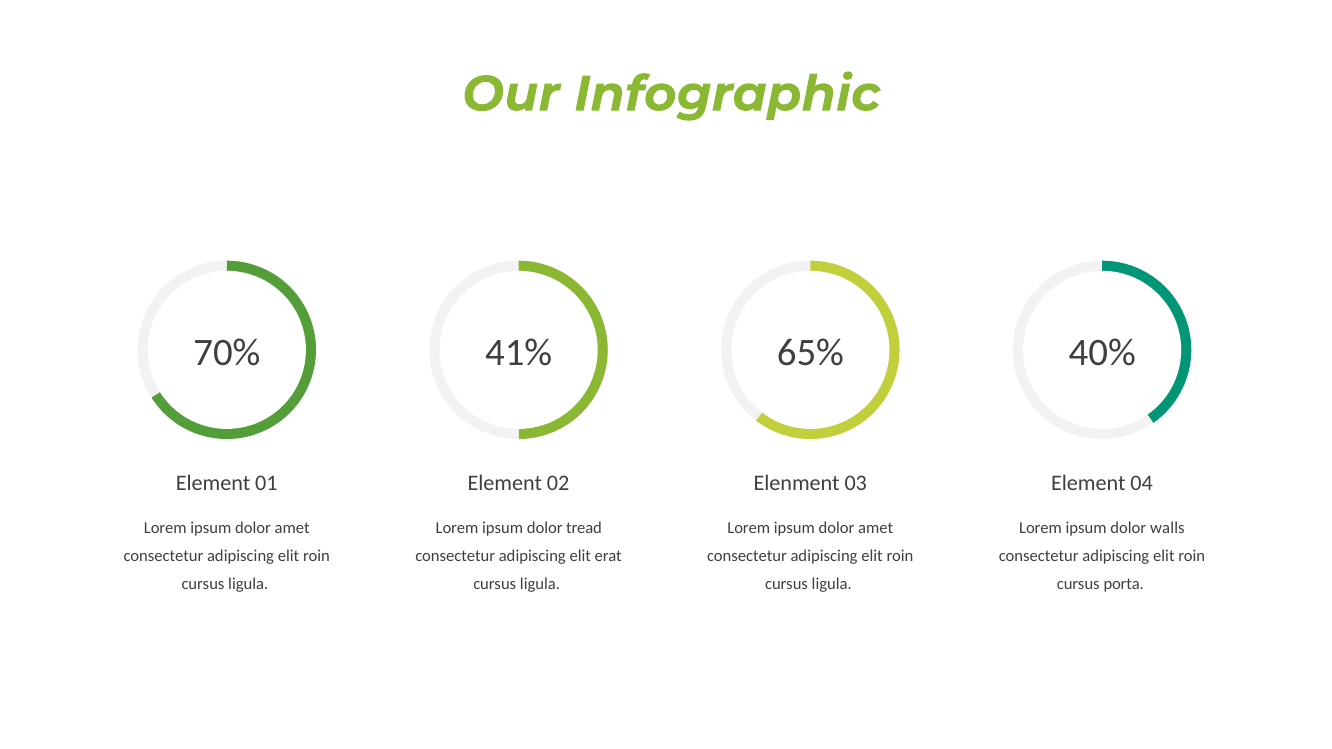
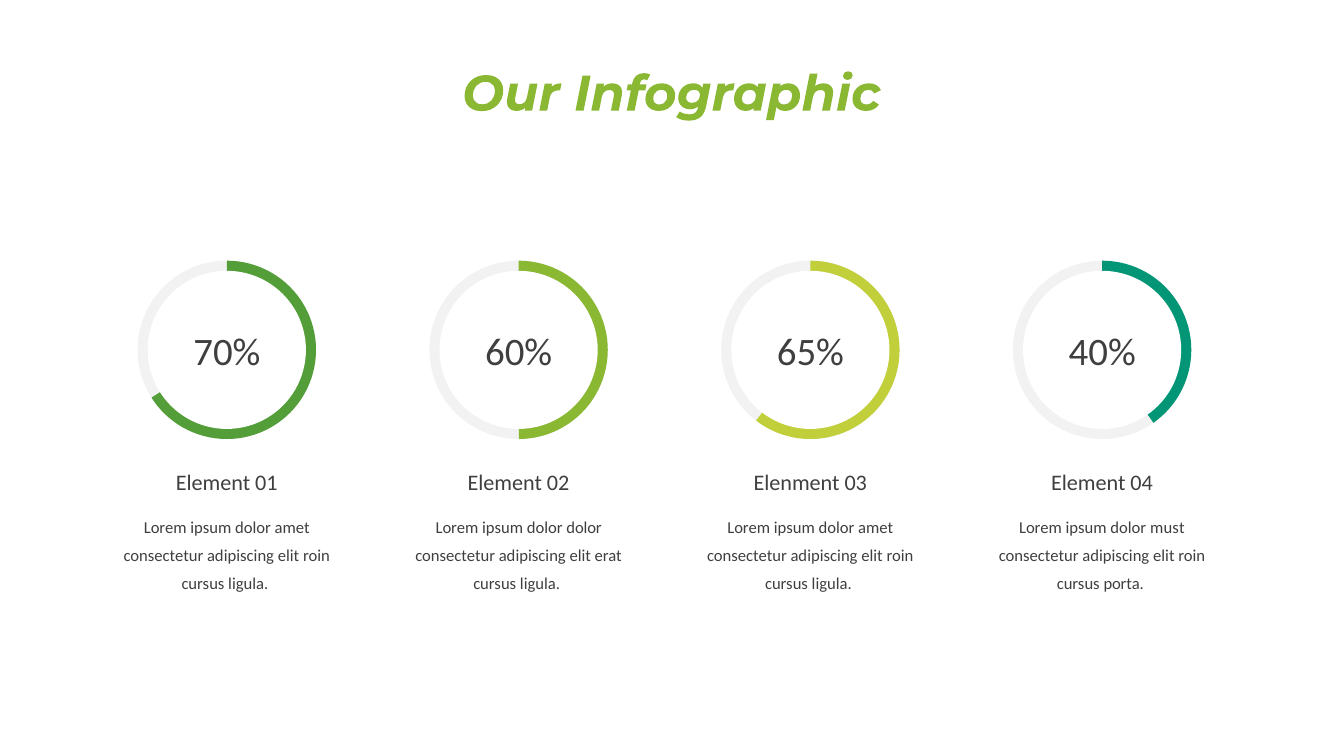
41%: 41% -> 60% (519, 352)
dolor tread: tread -> dolor (584, 528)
walls: walls -> must (1167, 528)
